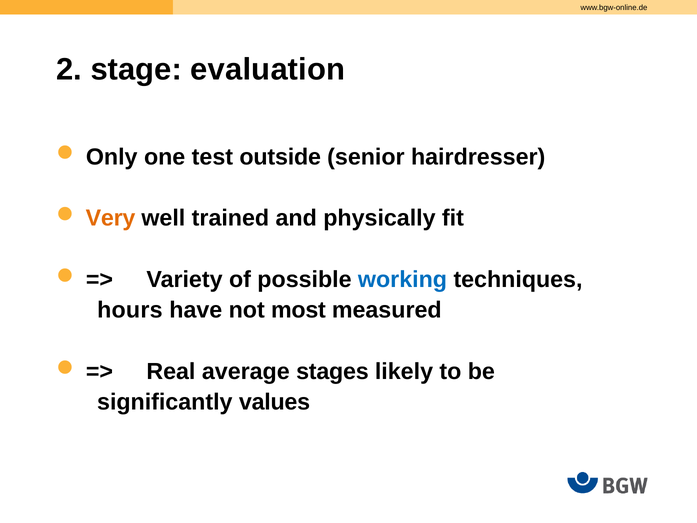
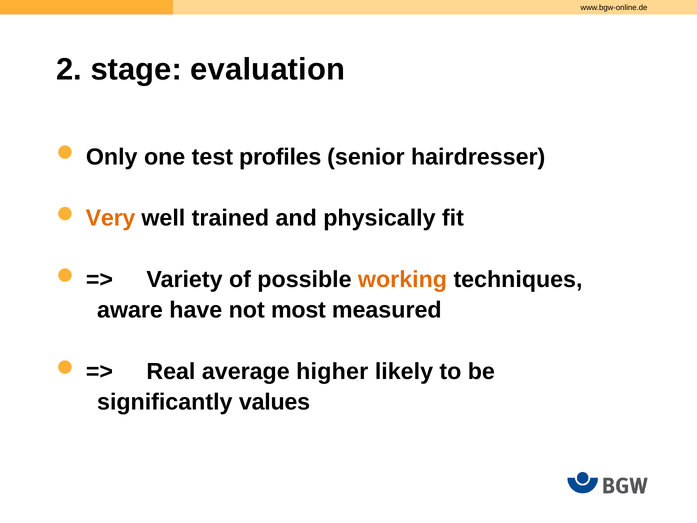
outside: outside -> profiles (280, 157)
working colour: blue -> orange (403, 279)
hours: hours -> aware (130, 310)
stages: stages -> higher (332, 371)
